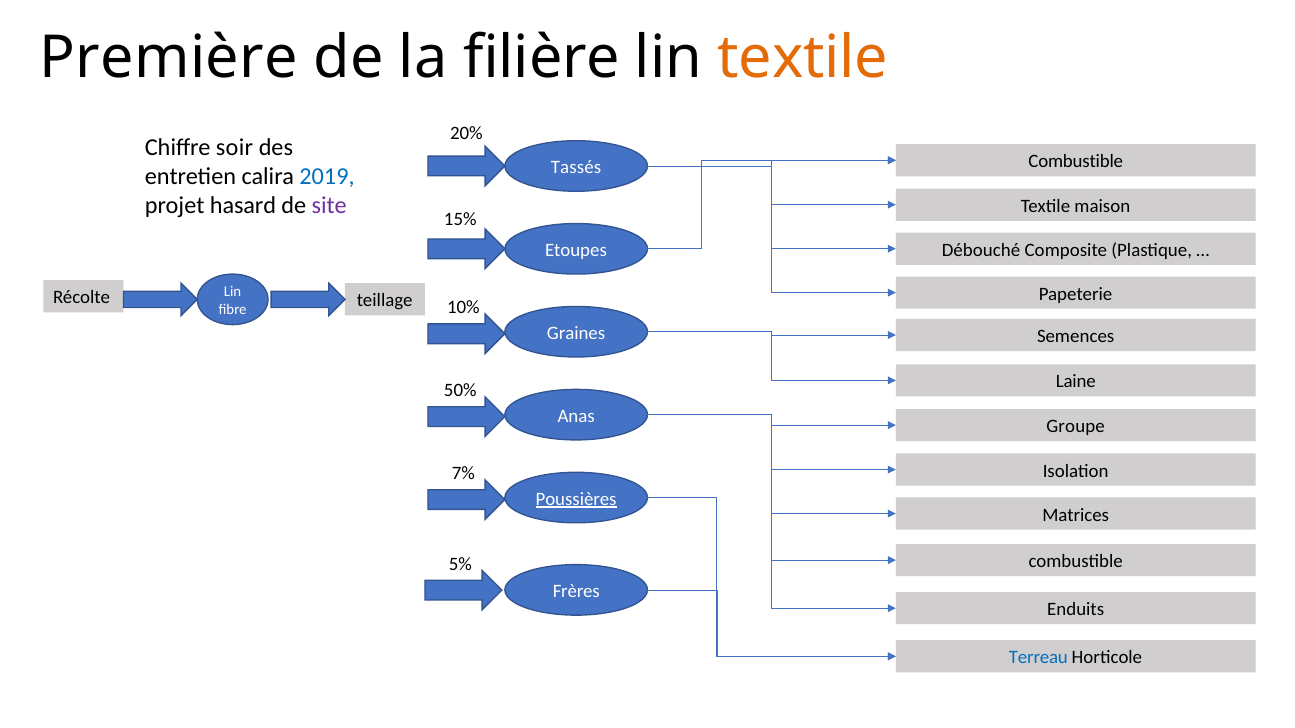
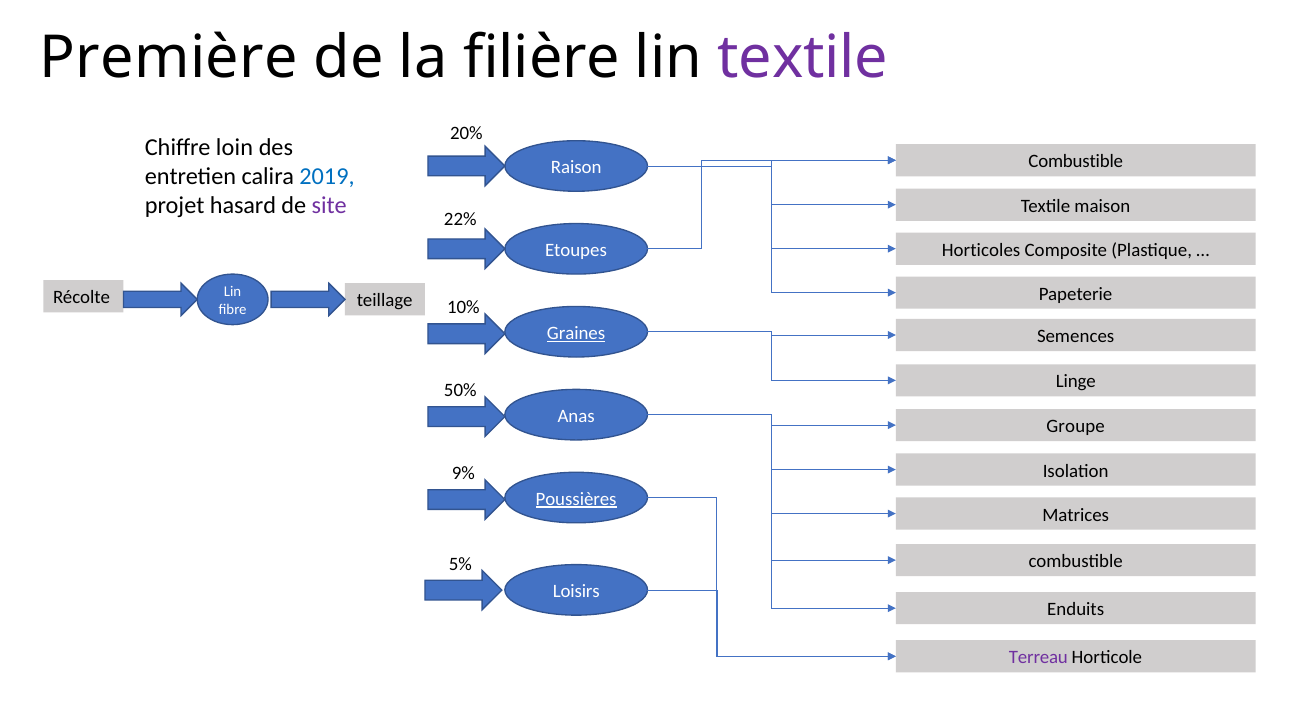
textile colour: orange -> purple (803, 58)
soir: soir -> loin (235, 148)
Tassés: Tassés -> Raison (576, 167)
15%: 15% -> 22% (460, 219)
Débouché: Débouché -> Horticoles (981, 250)
Graines underline: none -> present (576, 333)
Laine: Laine -> Linge (1076, 382)
7%: 7% -> 9% (463, 474)
Frères: Frères -> Loisirs (576, 592)
Terreau colour: blue -> purple (1038, 658)
